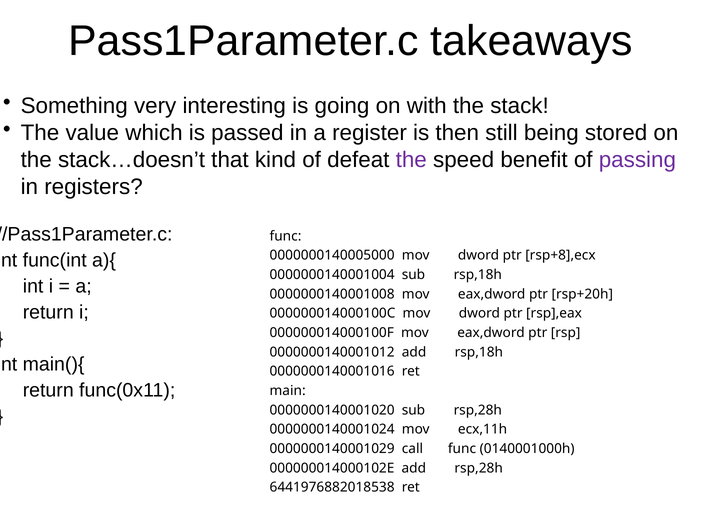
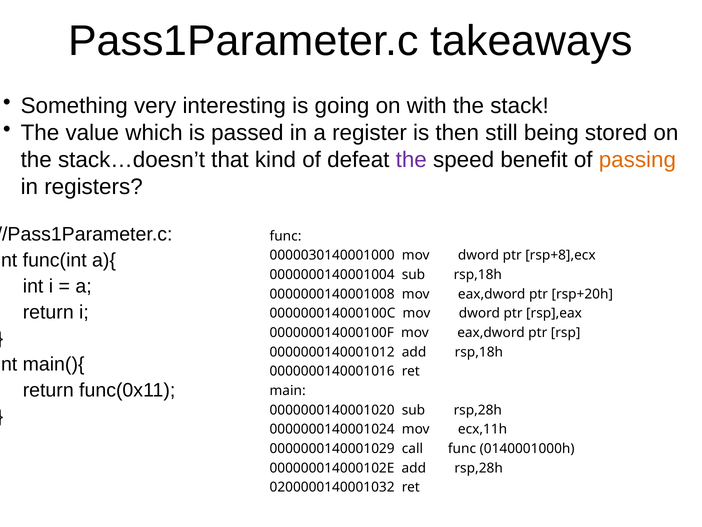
passing colour: purple -> orange (637, 160)
0000000140005000: 0000000140005000 -> 0000030140001000 (332, 255)
6441976882018538: 6441976882018538 -> 0200000140001032 (332, 487)
